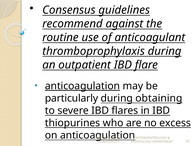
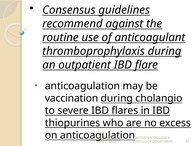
anticoagulation underline: present -> none (82, 86)
particularly: particularly -> vaccination (72, 98)
obtaining: obtaining -> cholangio (159, 98)
